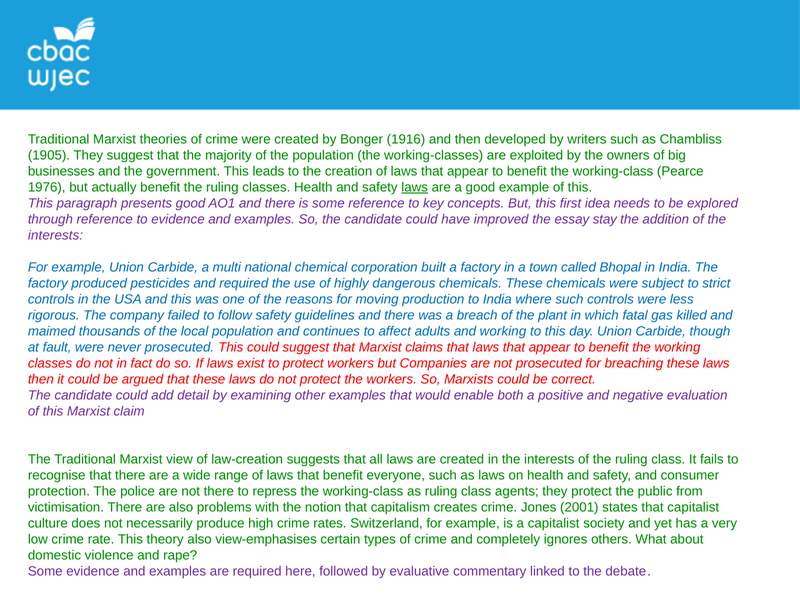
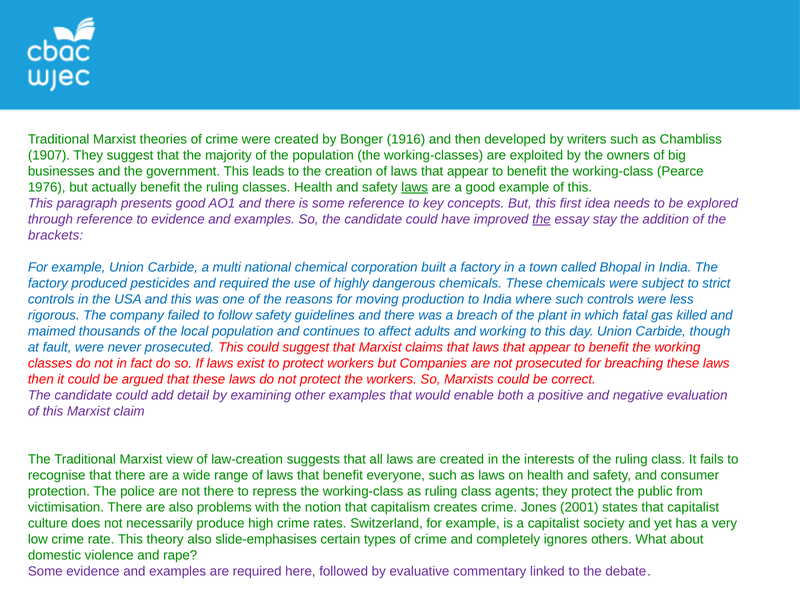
1905: 1905 -> 1907 (49, 155)
the underline: none -> present (542, 219)
interests: interests -> brackets (56, 235)
view-emphasises: view-emphasises -> slide-emphasises (266, 539)
